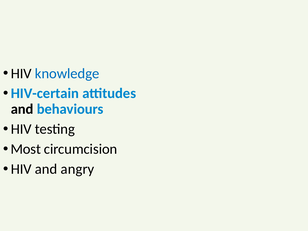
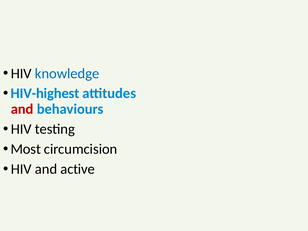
HIV-certain: HIV-certain -> HIV-highest (45, 93)
and colour: black -> red (22, 109)
angry: angry -> active (78, 169)
